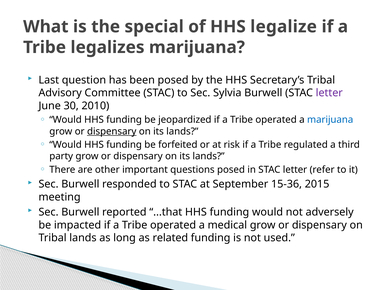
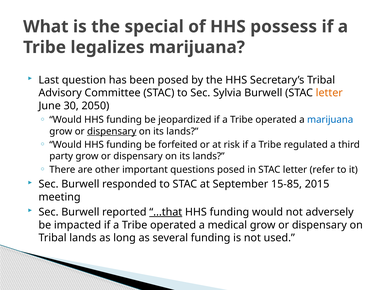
legalize: legalize -> possess (284, 27)
letter colour: purple -> orange (329, 93)
2010: 2010 -> 2050 (95, 106)
15-36: 15-36 -> 15-85 (287, 184)
...that underline: none -> present (166, 212)
related: related -> several (170, 237)
